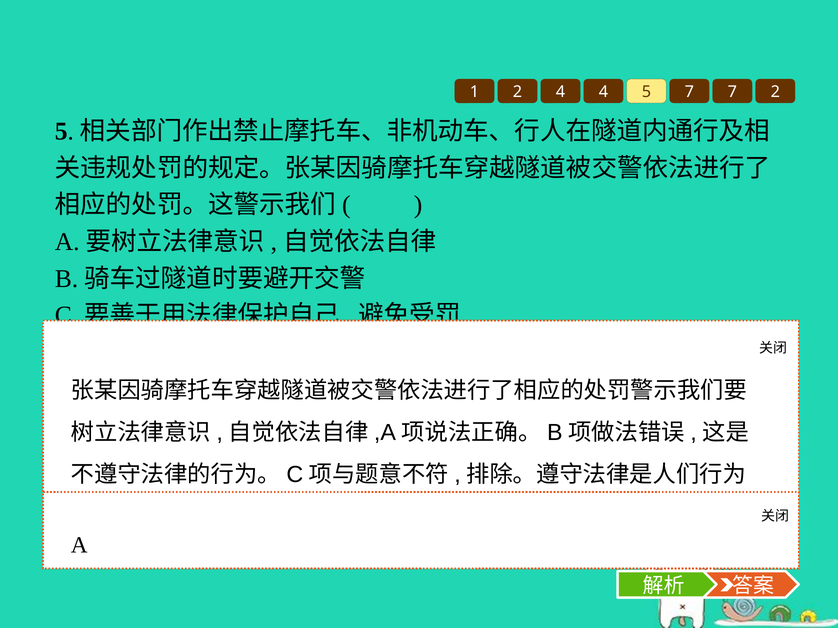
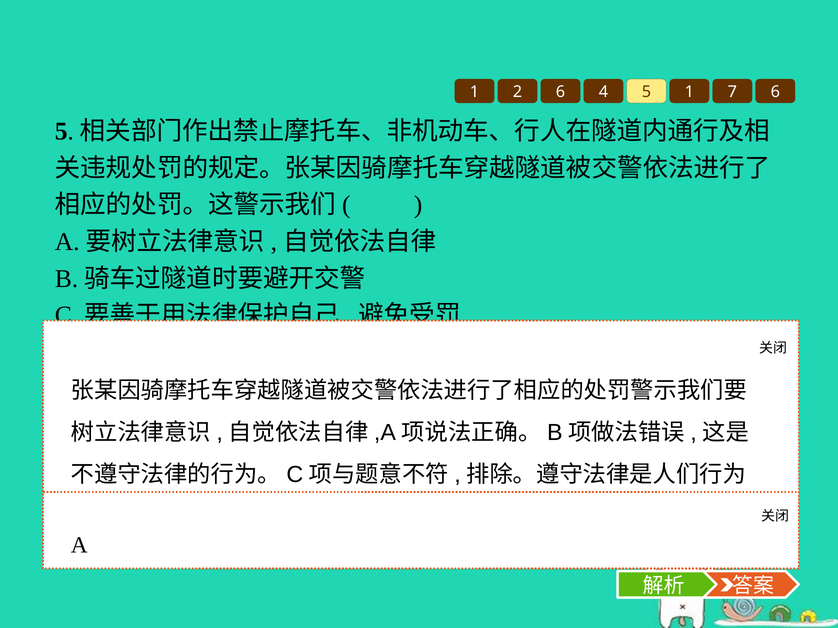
2 4: 4 -> 6 (560, 92)
5 7: 7 -> 1 (689, 92)
7 2: 2 -> 6 (775, 92)
